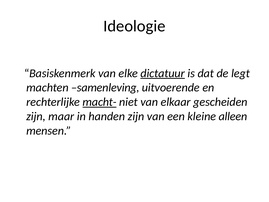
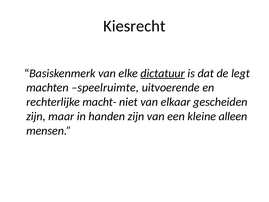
Ideologie: Ideologie -> Kiesrecht (134, 26)
samenleving: samenleving -> speelruimte (105, 88)
macht- underline: present -> none (100, 102)
